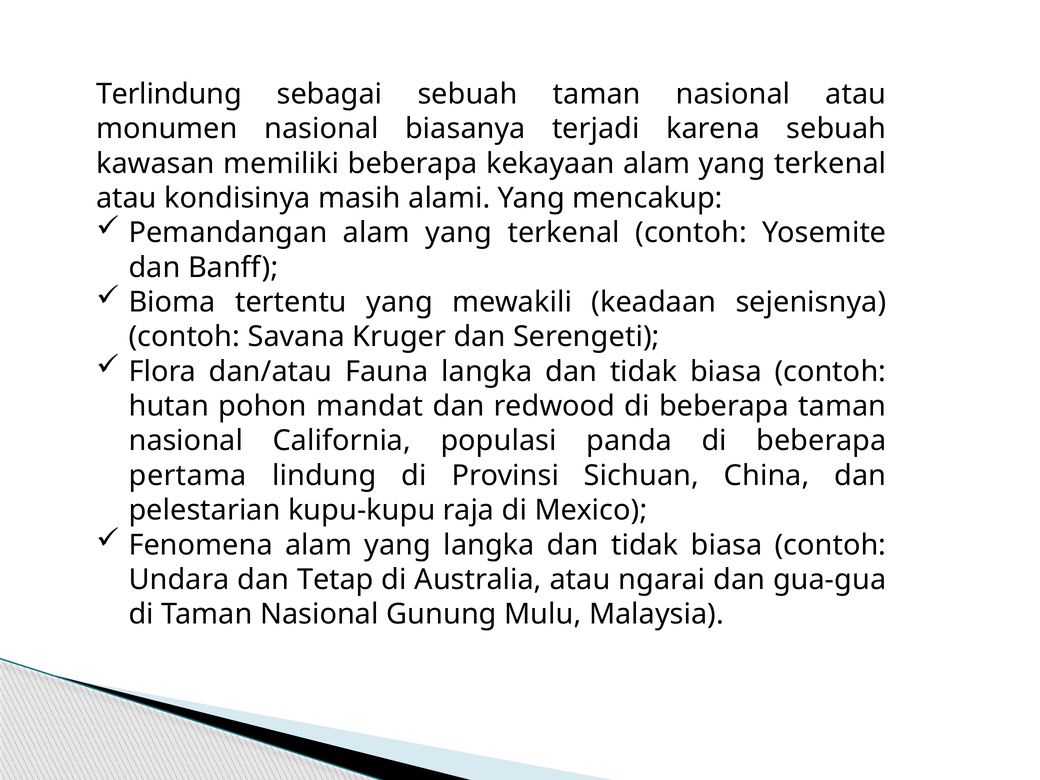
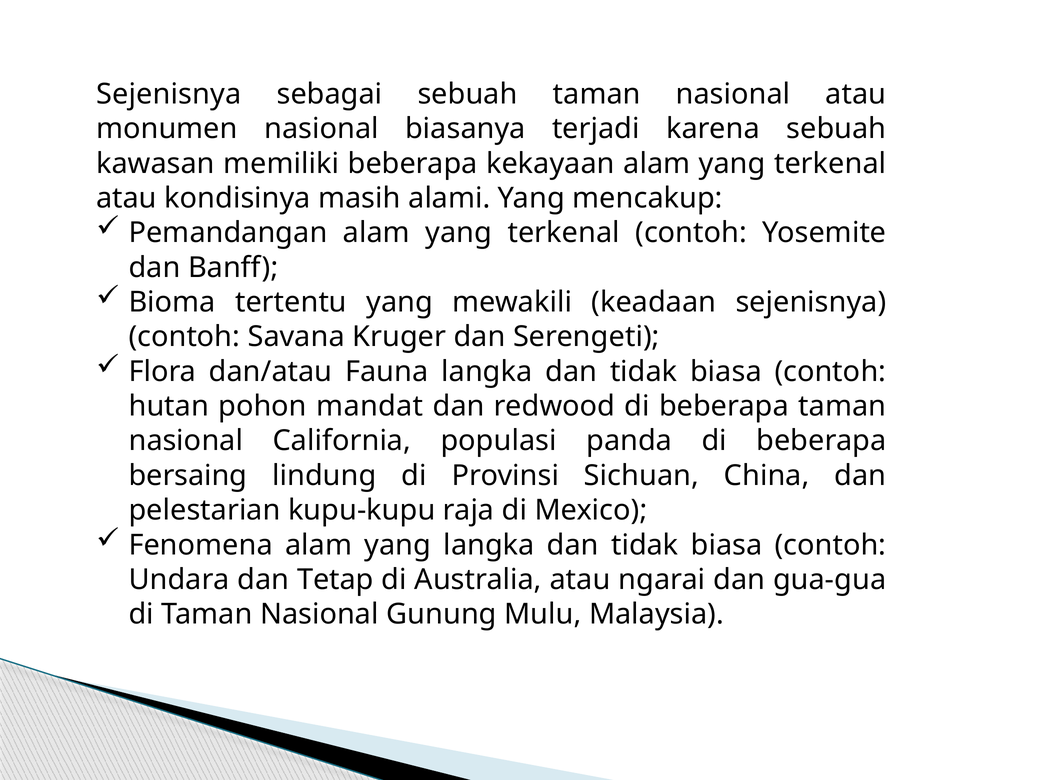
Terlindung: Terlindung -> Sejenisnya (169, 94)
pertama: pertama -> bersaing (188, 476)
